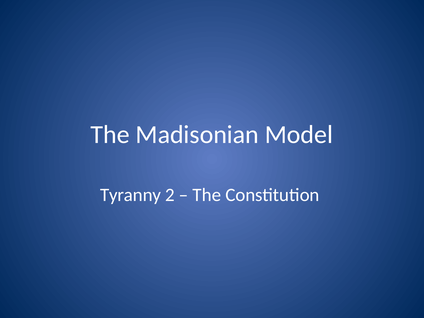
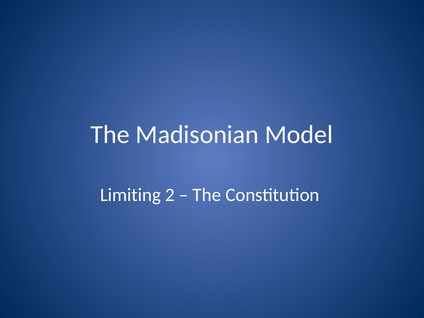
Tyranny: Tyranny -> Limiting (130, 195)
